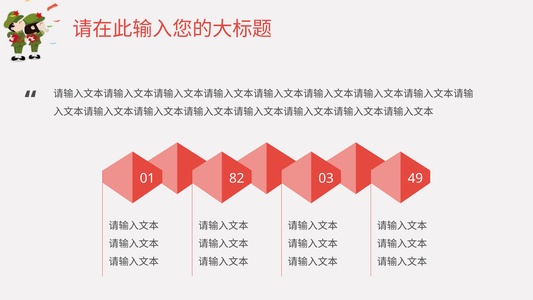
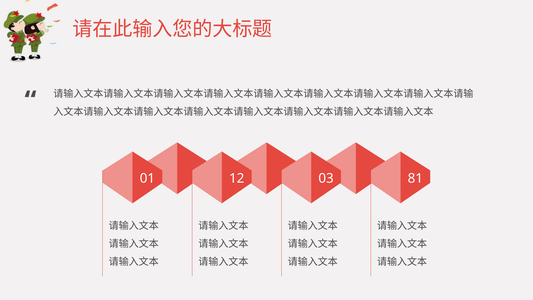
82: 82 -> 12 (237, 178)
49: 49 -> 81 (415, 178)
